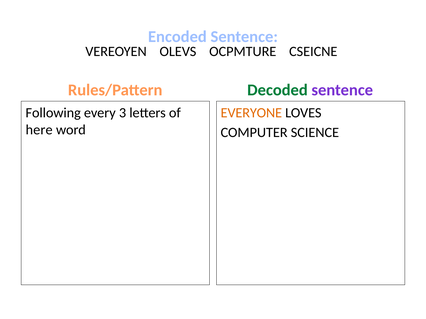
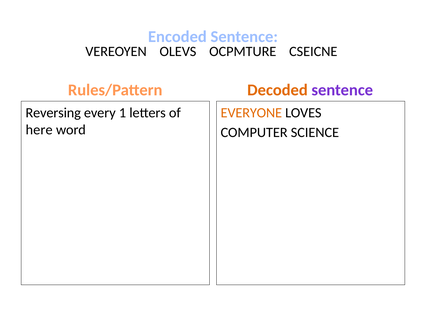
Decoded colour: green -> orange (277, 90)
Following: Following -> Reversing (53, 113)
3: 3 -> 1 (123, 113)
